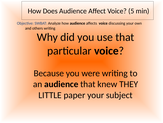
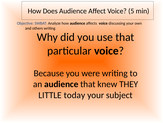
paper: paper -> today (74, 95)
